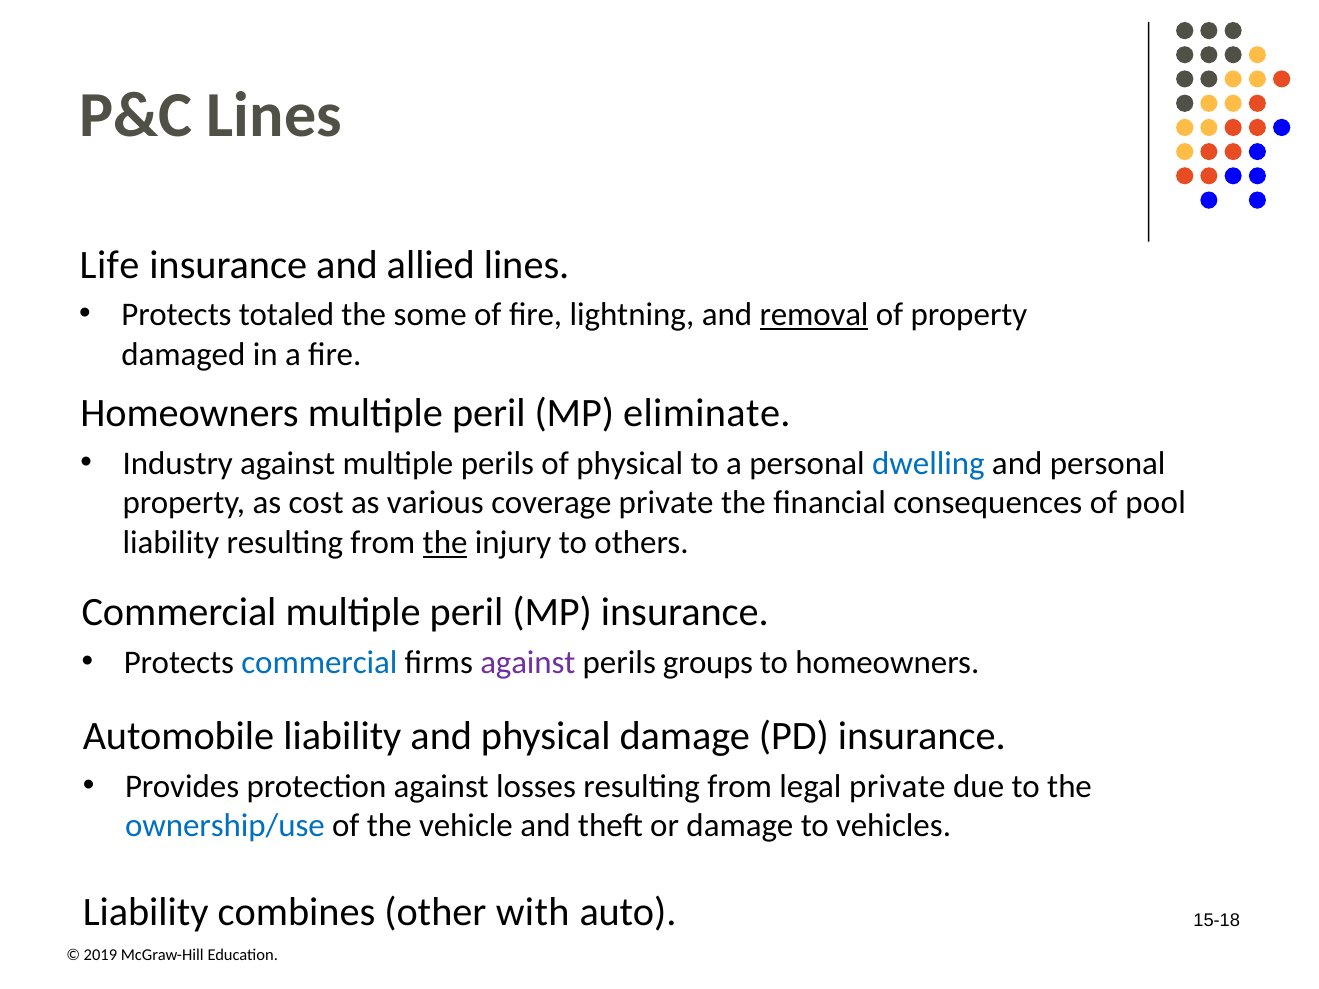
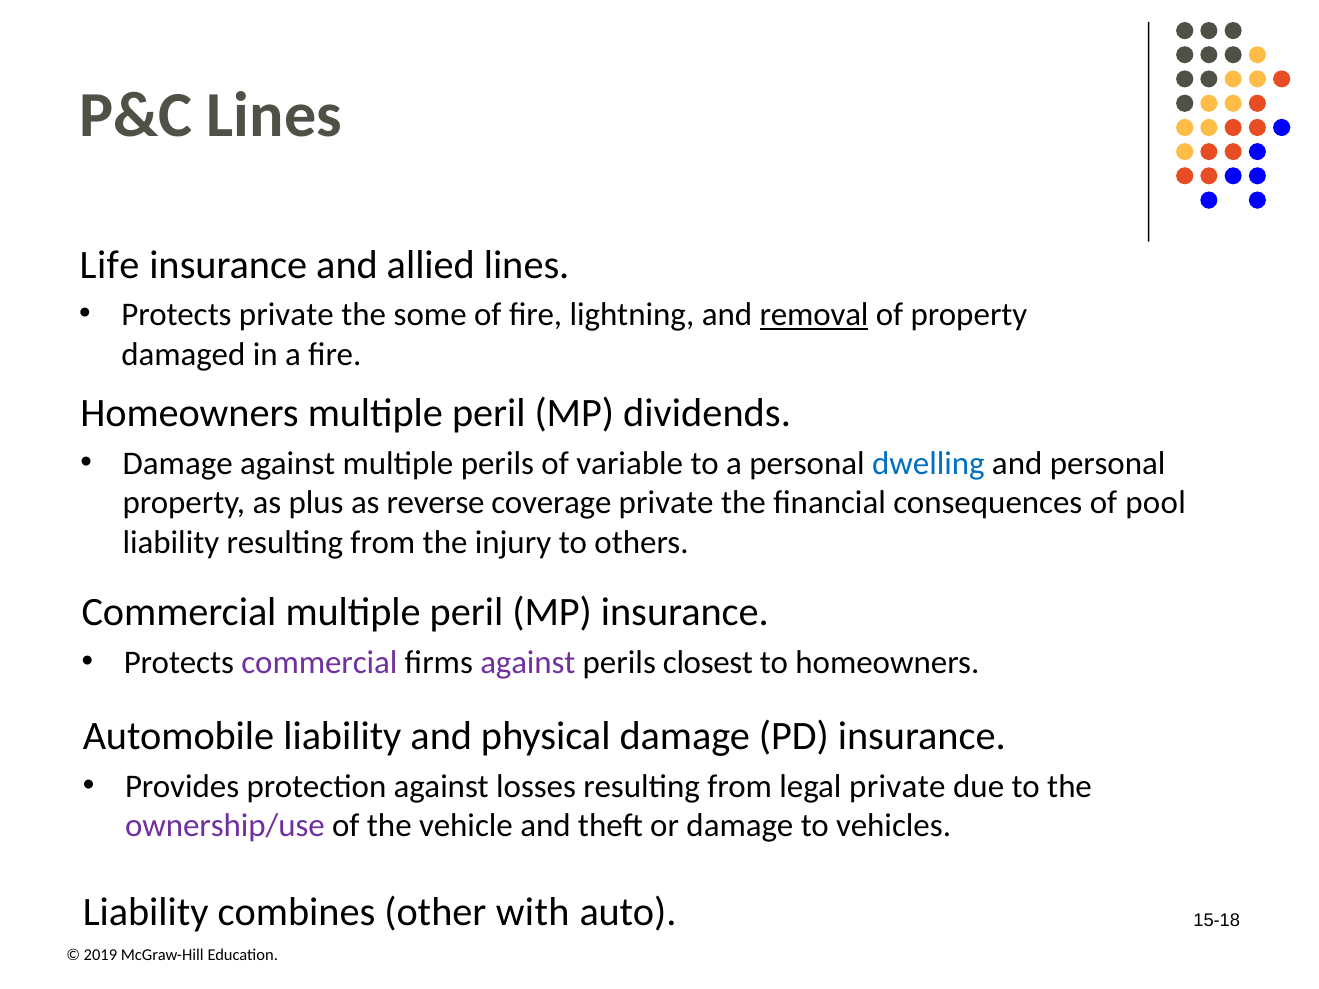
Protects totaled: totaled -> private (286, 315)
eliminate: eliminate -> dividends (707, 413)
Industry: Industry -> Damage (178, 463)
of physical: physical -> variable (630, 463)
cost: cost -> plus (316, 503)
various: various -> reverse (436, 503)
the underline: present -> none (445, 542)
commercial colour: blue -> purple (319, 663)
groups: groups -> closest (708, 663)
ownership/use colour: blue -> purple (225, 826)
